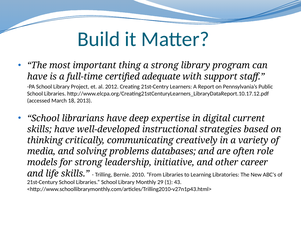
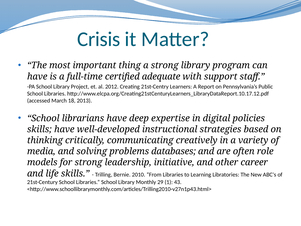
Build: Build -> Crisis (99, 39)
current: current -> policies (249, 118)
